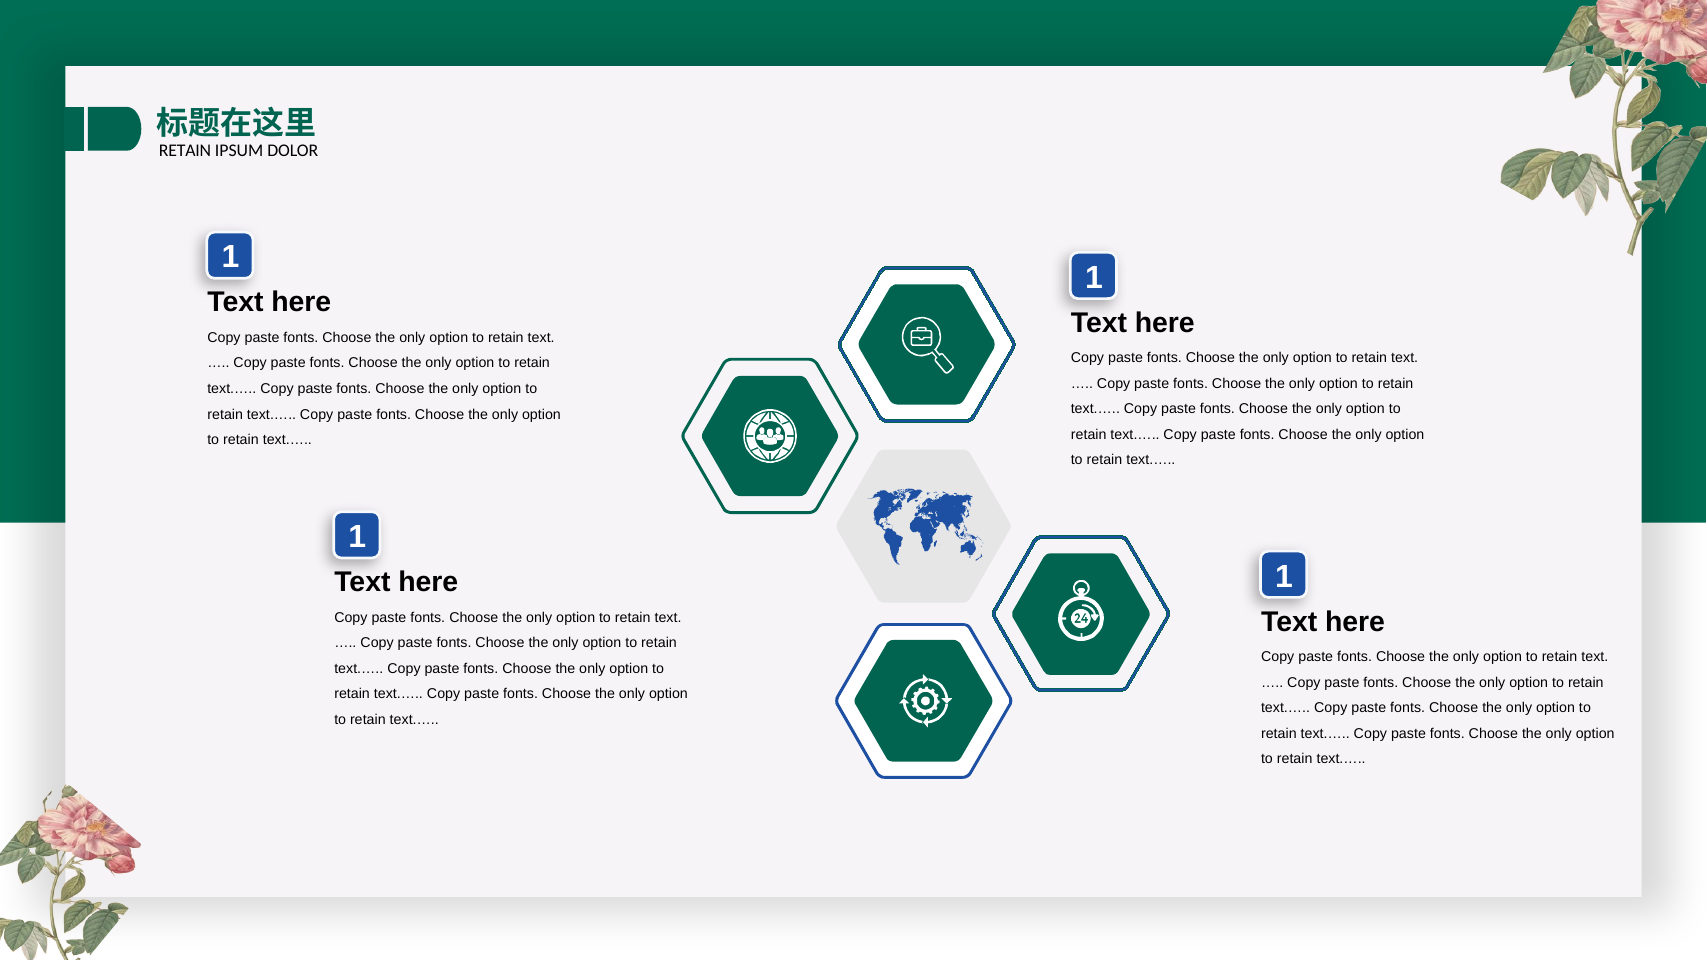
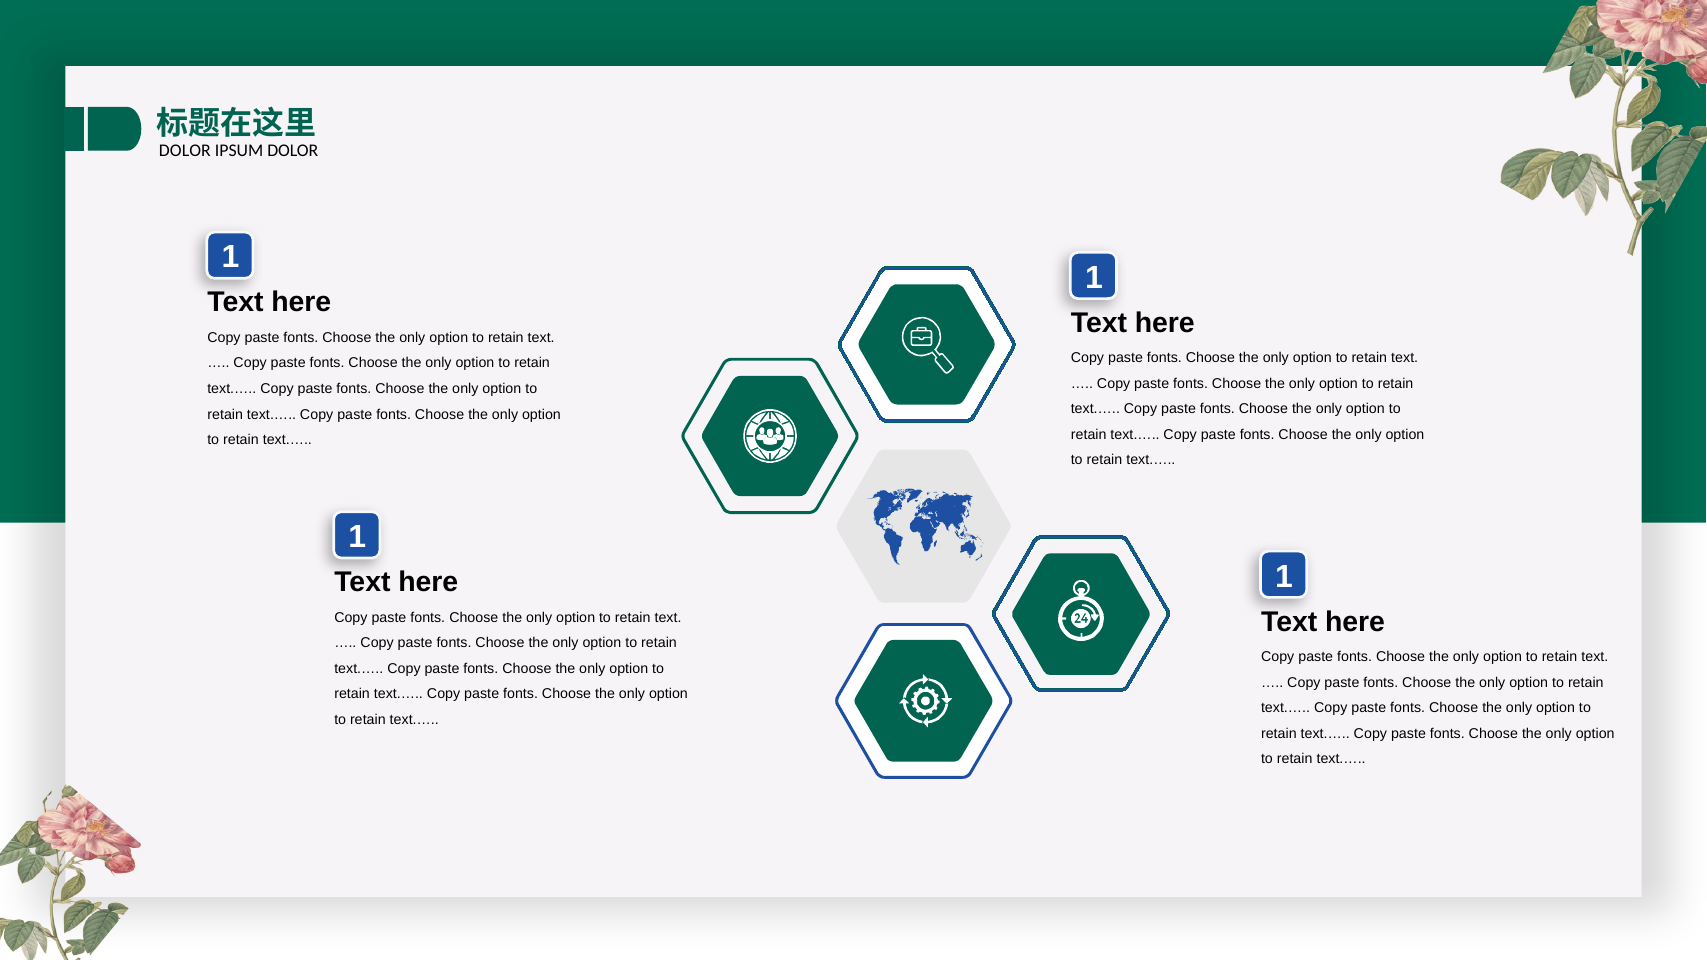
RETAIN: RETAIN -> DOLOR (185, 151)
